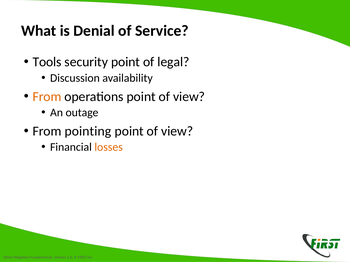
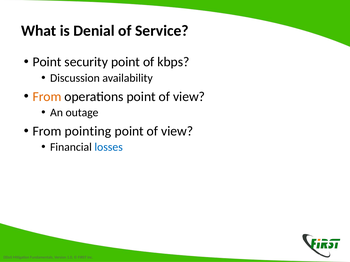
Tools: Tools -> Point (47, 62)
legal: legal -> kbps (173, 62)
losses colour: orange -> blue (109, 147)
